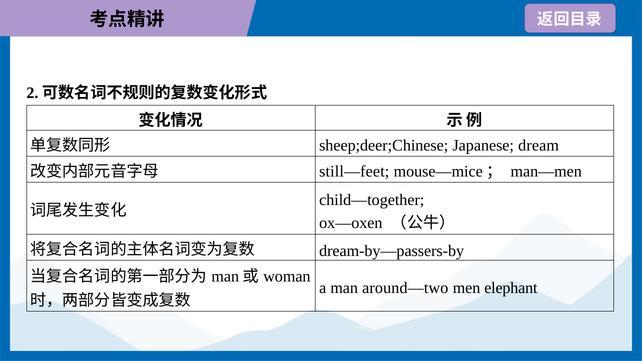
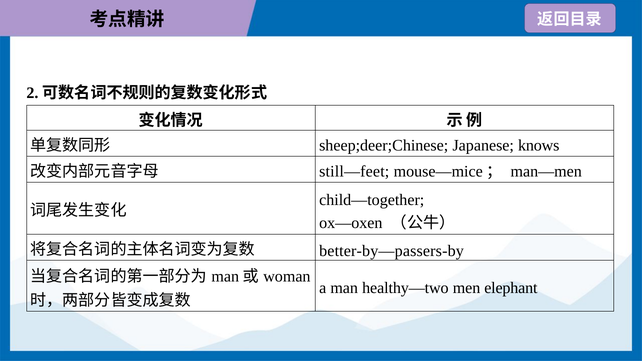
dream: dream -> knows (539, 145)
dream-by—passers-by: dream-by—passers-by -> better-by—passers-by (392, 251)
around—two: around—two -> healthy—two (405, 288)
